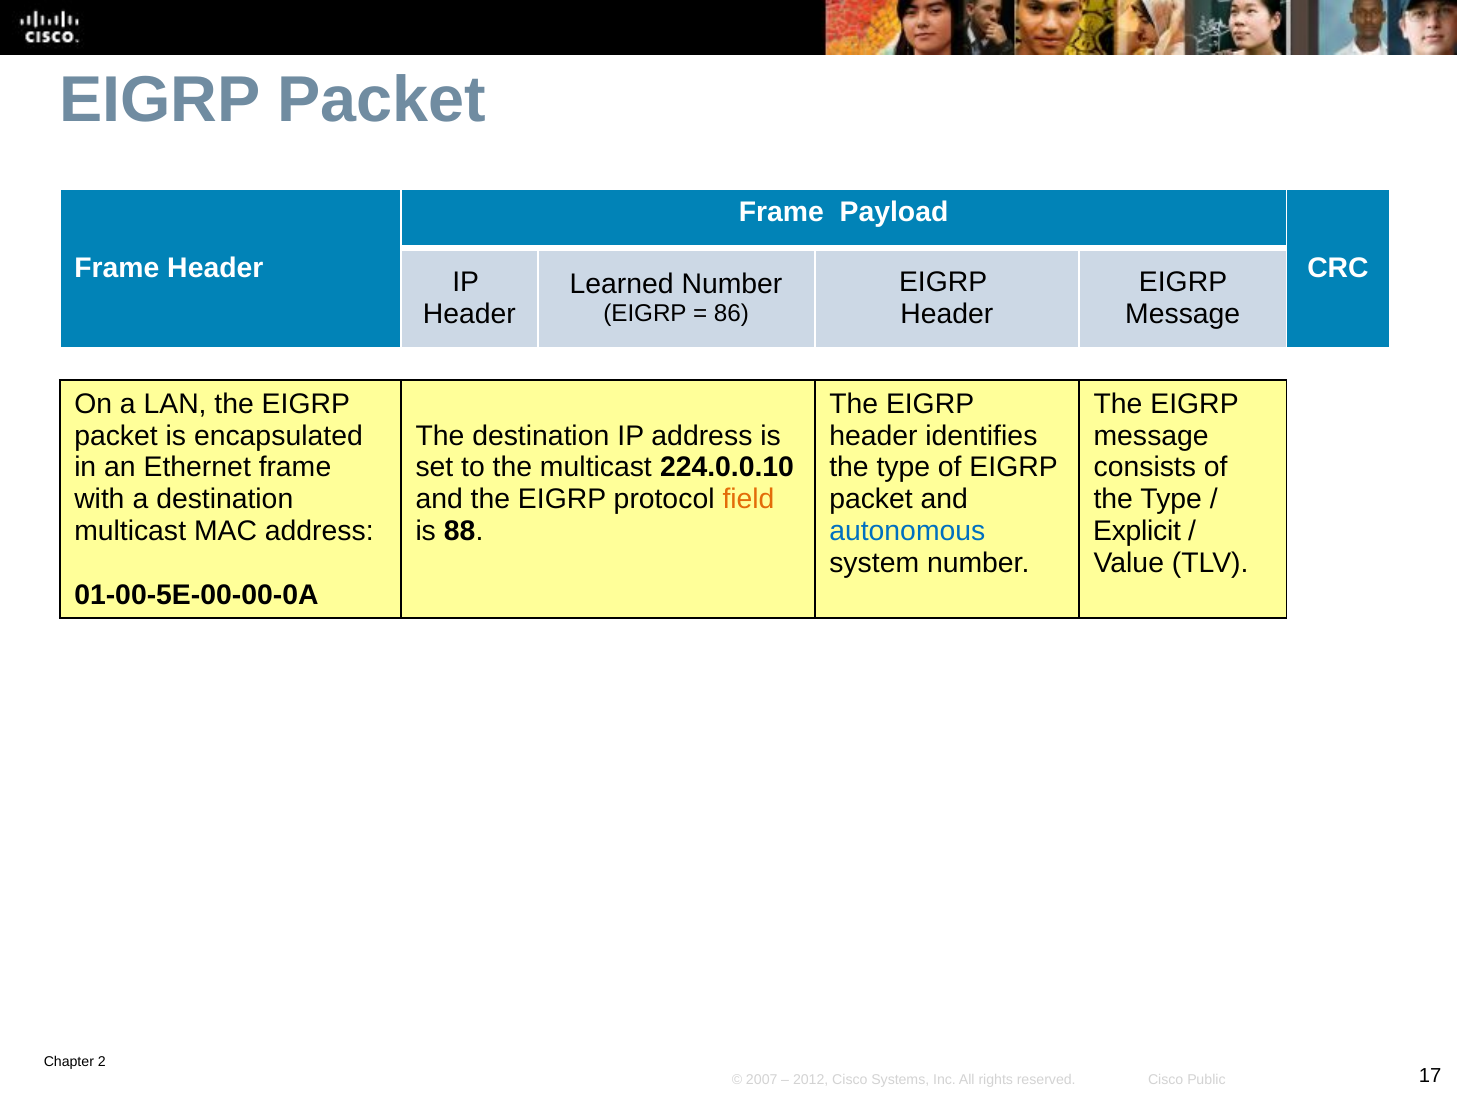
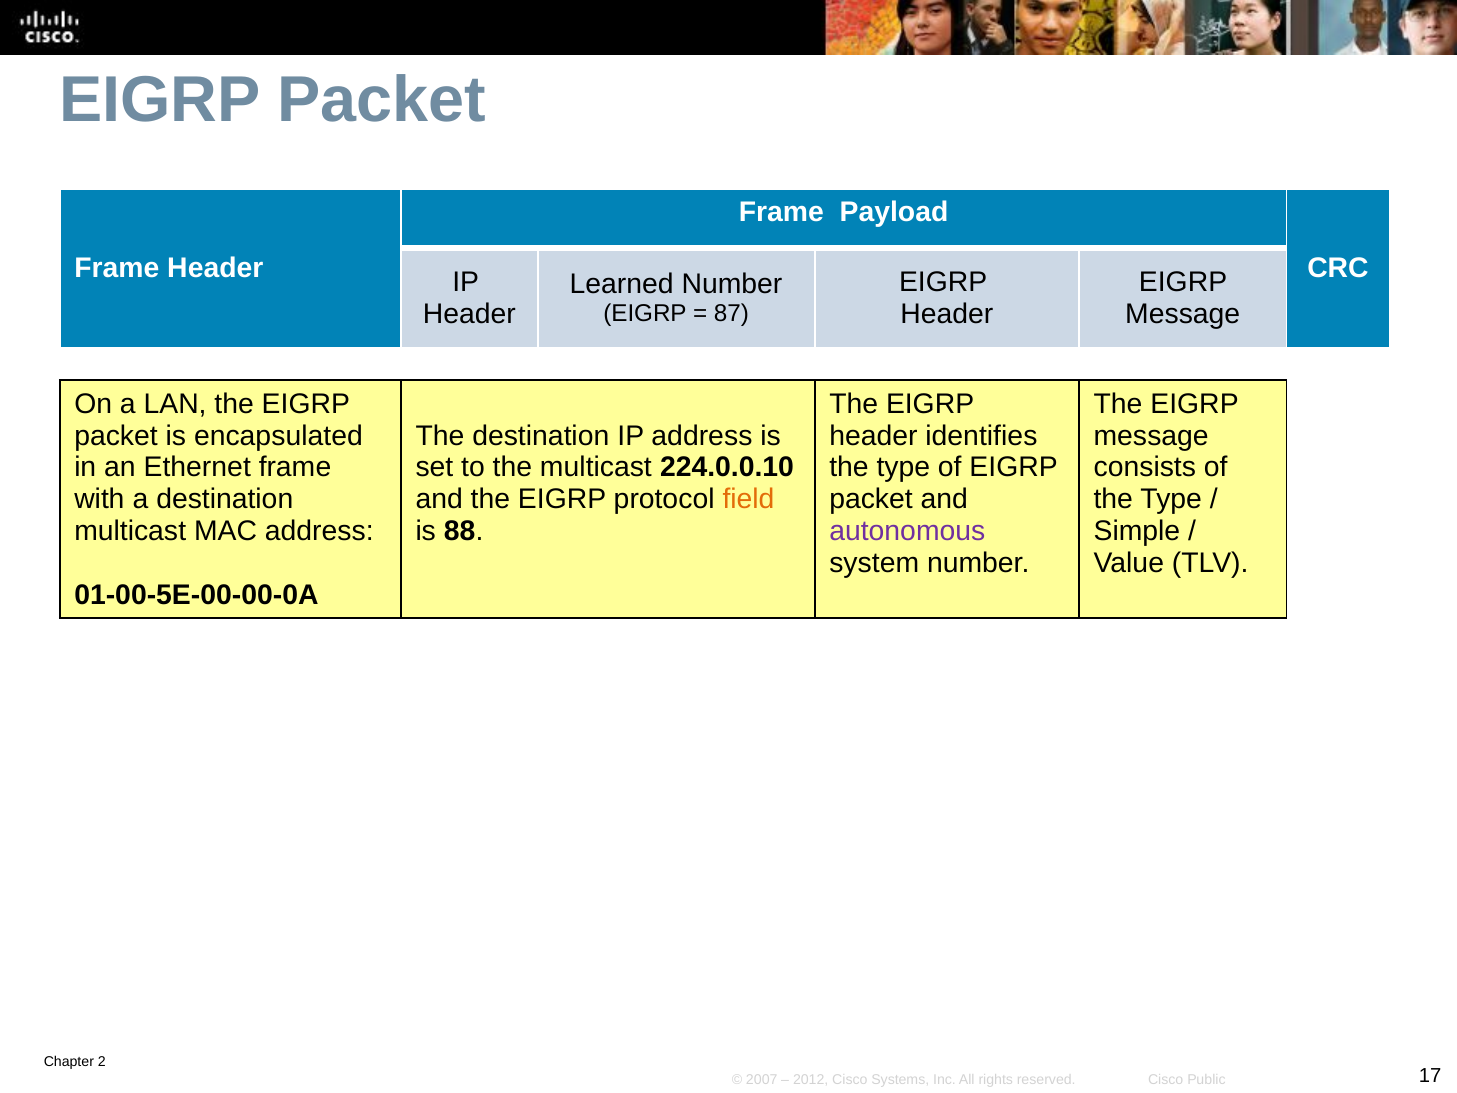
86: 86 -> 87 (731, 314)
autonomous colour: blue -> purple (907, 531)
Explicit: Explicit -> Simple (1137, 531)
